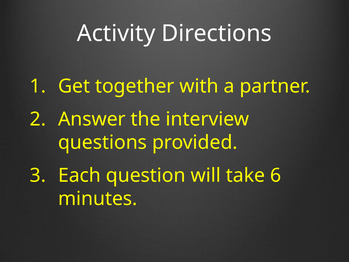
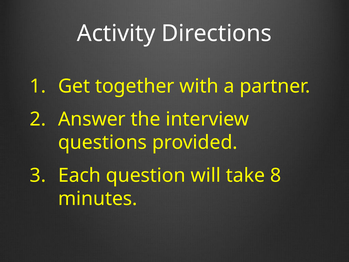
6: 6 -> 8 (276, 175)
